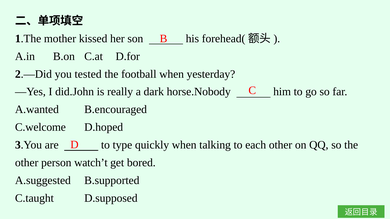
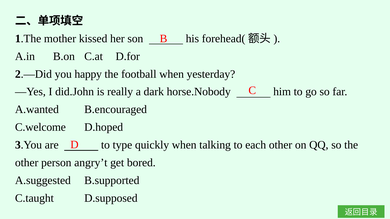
tested: tested -> happy (88, 74)
watch’t: watch’t -> angry’t (91, 163)
